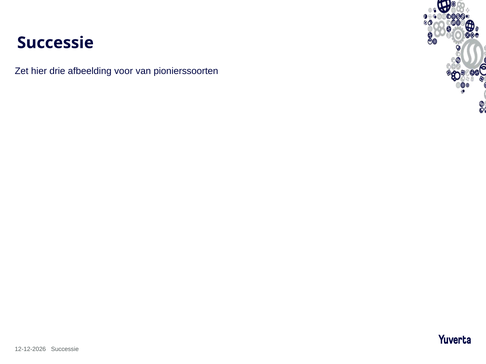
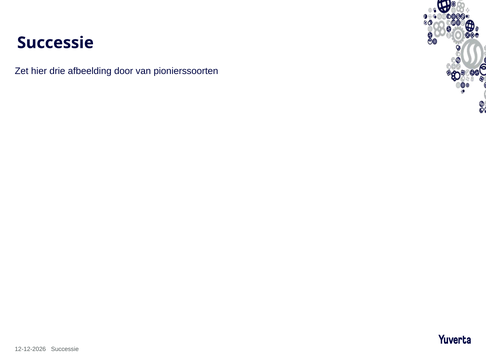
voor: voor -> door (124, 71)
